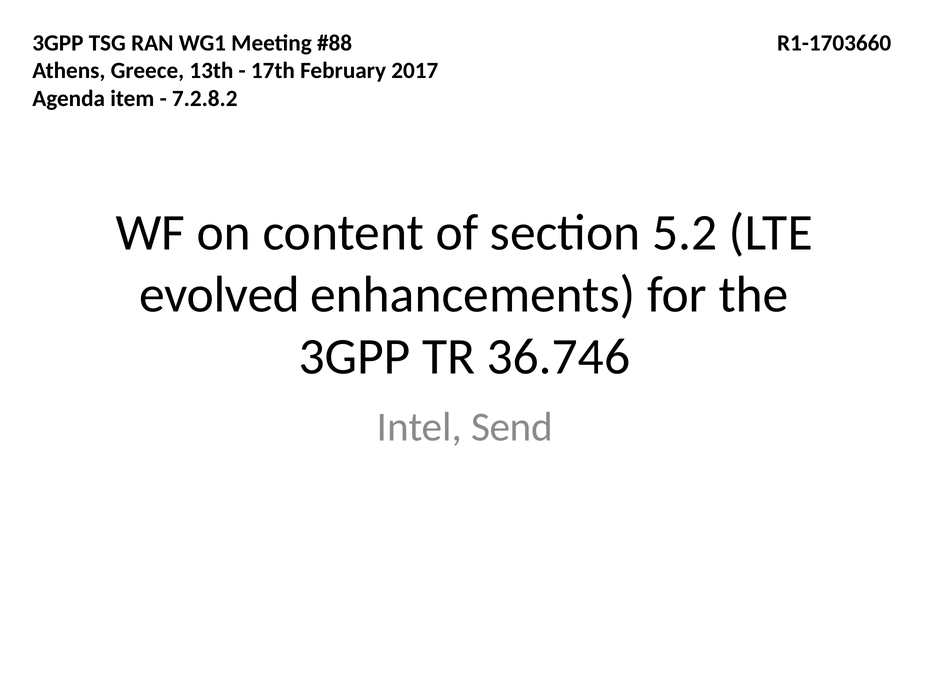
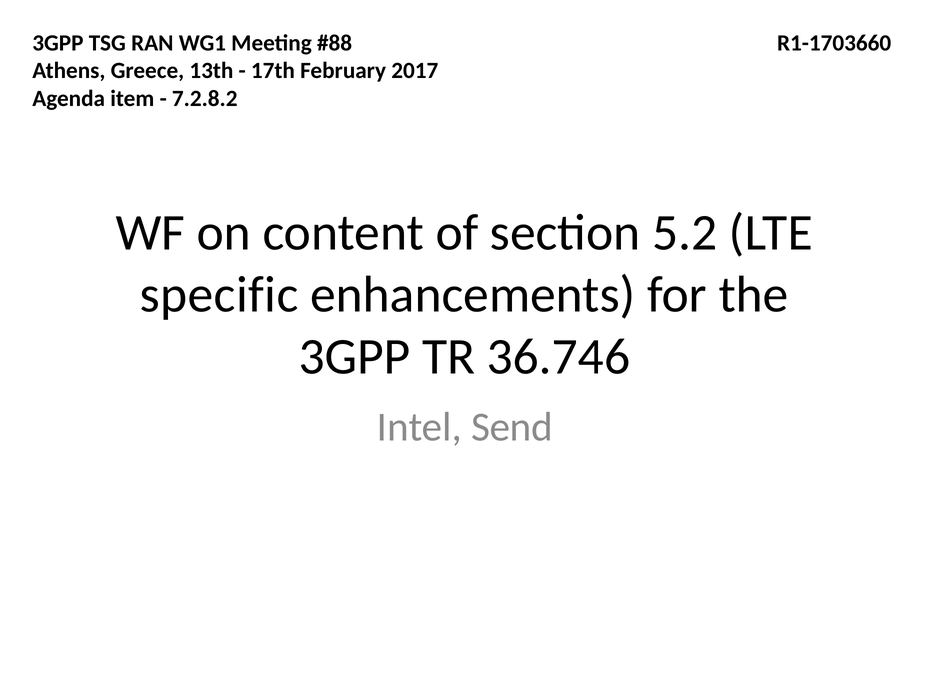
evolved: evolved -> specific (219, 295)
